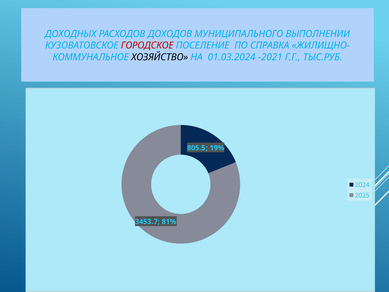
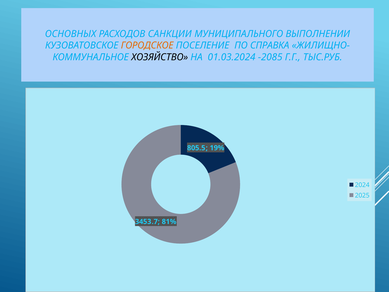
ДОХОДНЫХ: ДОХОДНЫХ -> ОСНОВНЫХ (71, 34)
ДОХОДОВ: ДОХОДОВ -> САНКЦИИ (170, 34)
ГОРОДСКОЕ colour: red -> orange (147, 45)
-2021: -2021 -> -2085 (270, 57)
